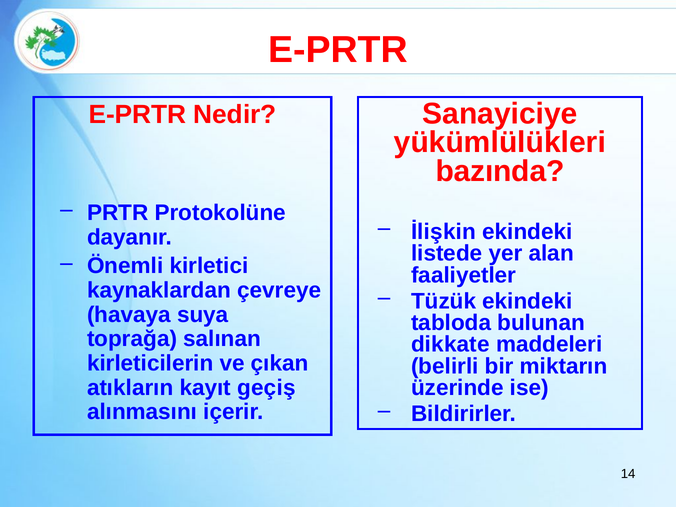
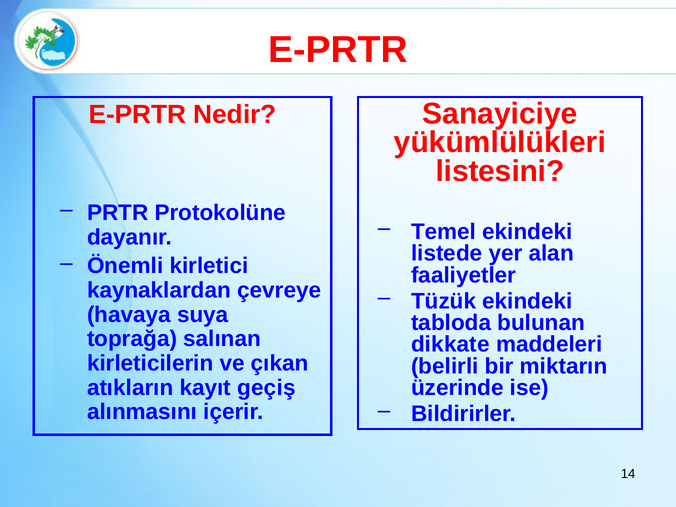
bazında: bazında -> listesini (500, 171)
İlişkin: İlişkin -> Temel (444, 232)
